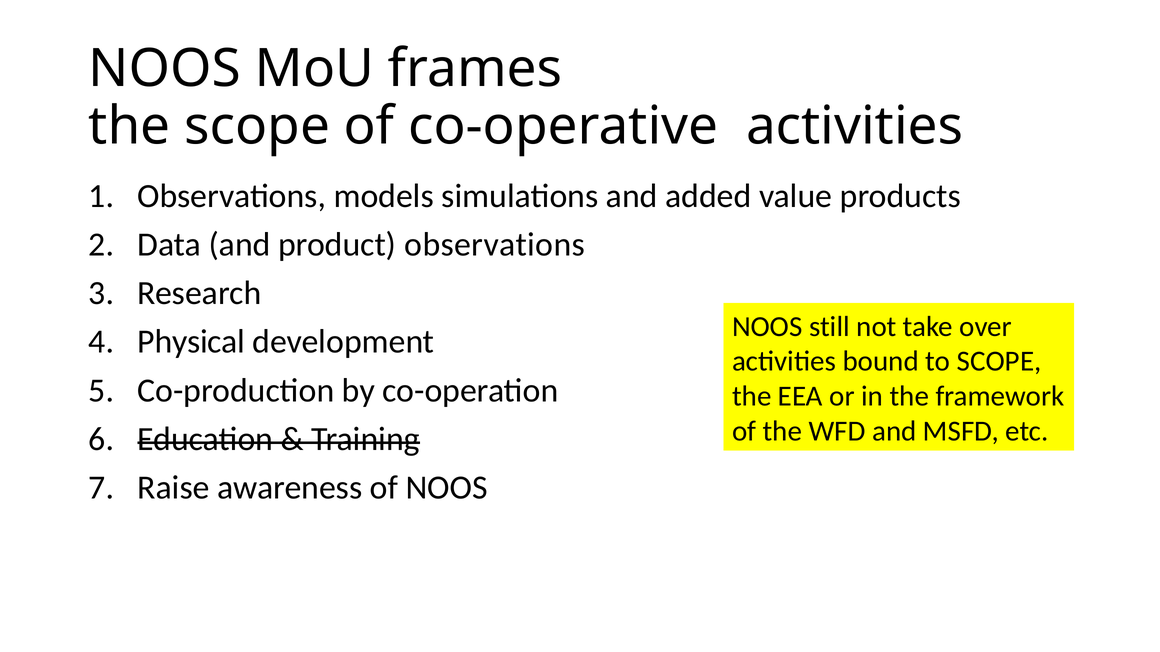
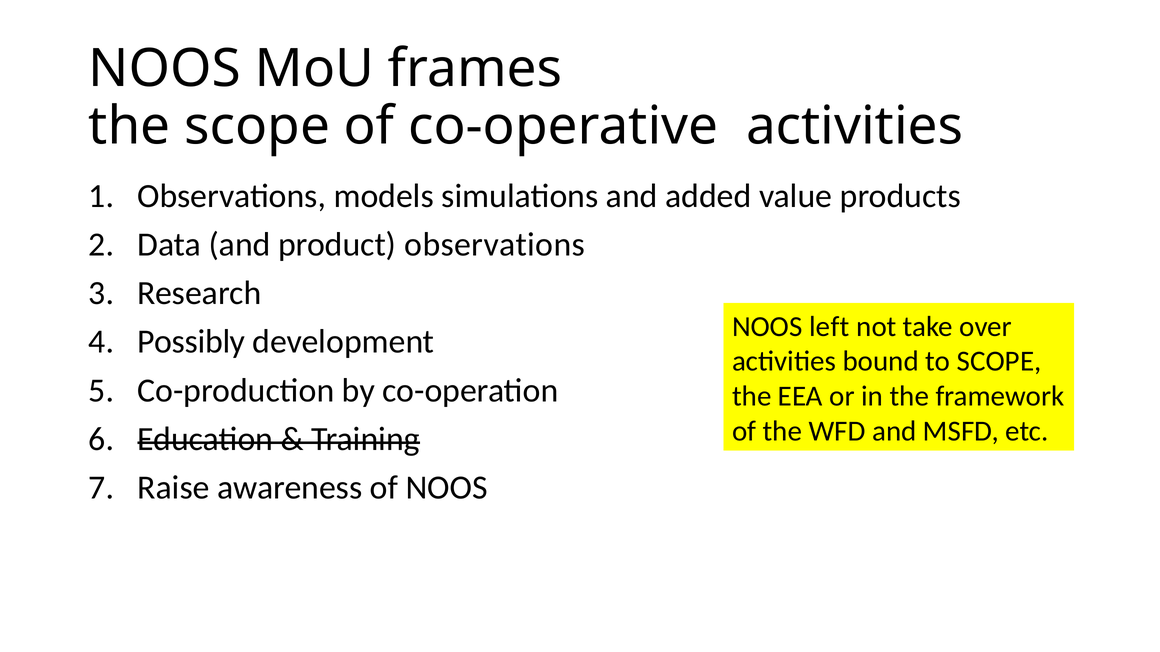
still: still -> left (829, 327)
Physical: Physical -> Possibly (191, 342)
